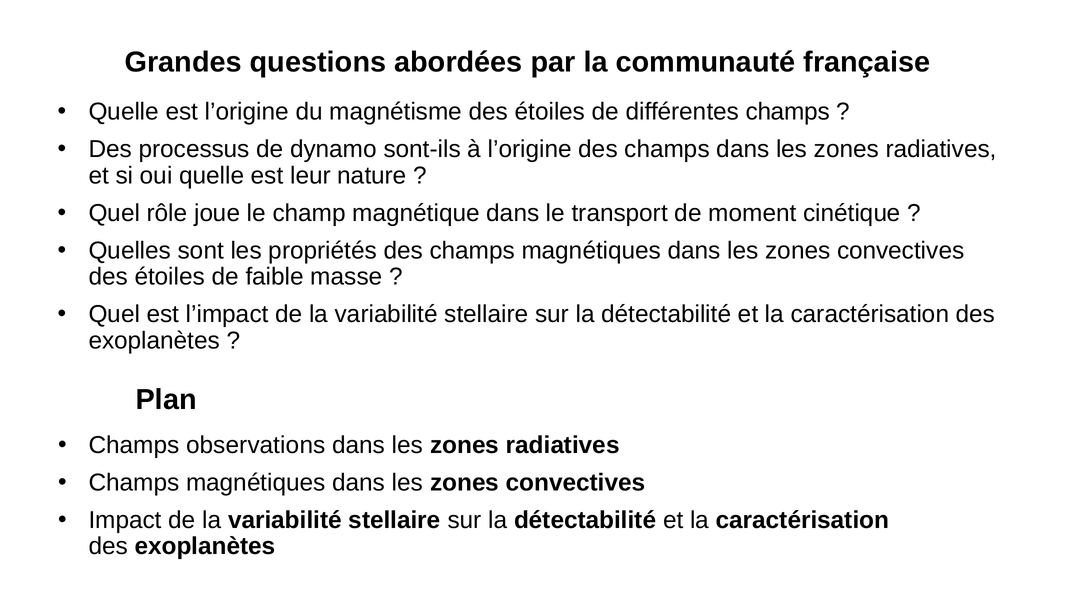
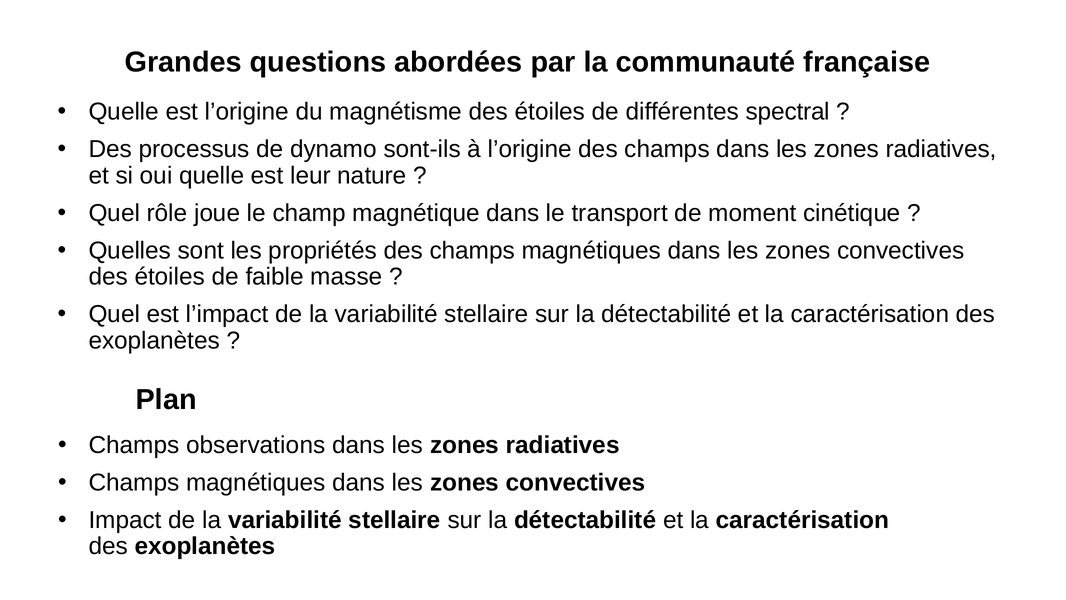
différentes champs: champs -> spectral (788, 112)
